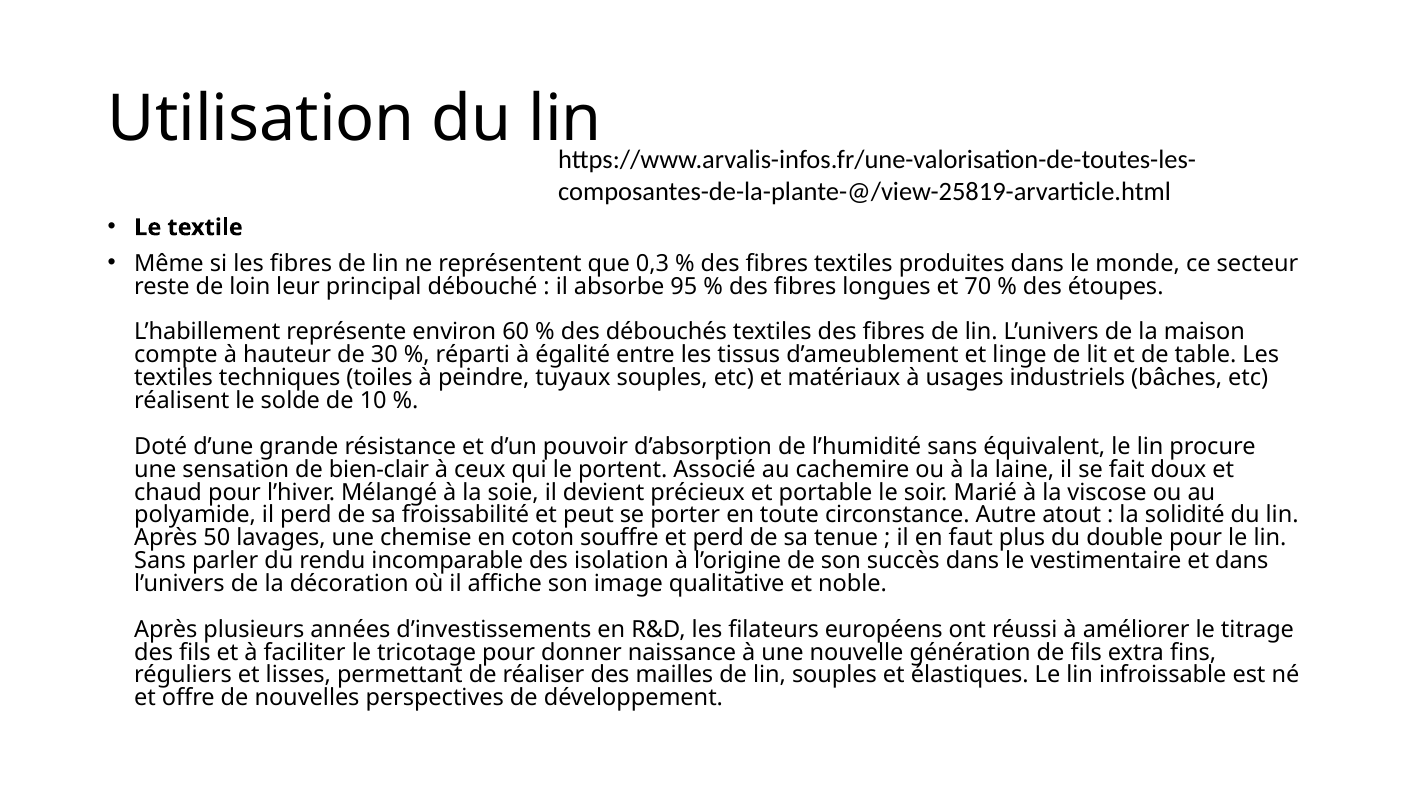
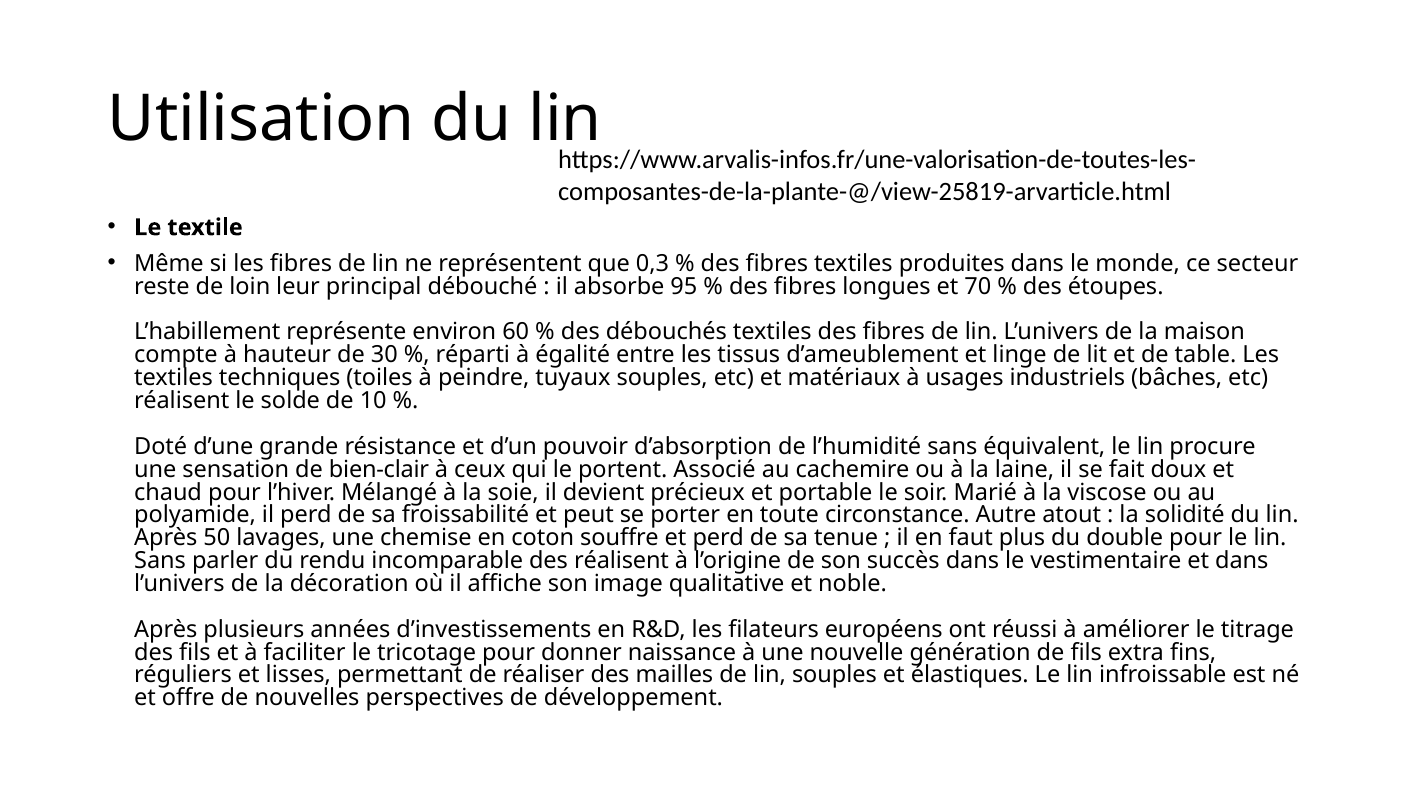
des isolation: isolation -> réalisent (622, 561)
